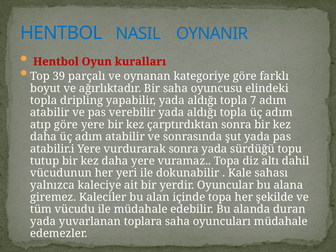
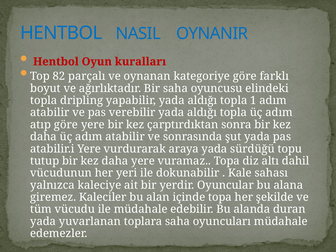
39: 39 -> 82 (59, 76)
7: 7 -> 1 (253, 100)
vurdurarak sonra: sonra -> araya (184, 149)
